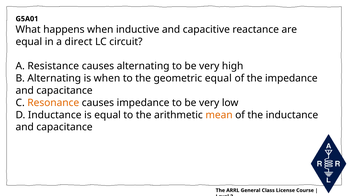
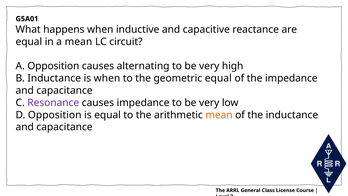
a direct: direct -> mean (78, 42)
A Resistance: Resistance -> Opposition (53, 66)
B Alternating: Alternating -> Inductance (54, 78)
Resonance colour: orange -> purple (53, 103)
D Inductance: Inductance -> Opposition (55, 115)
